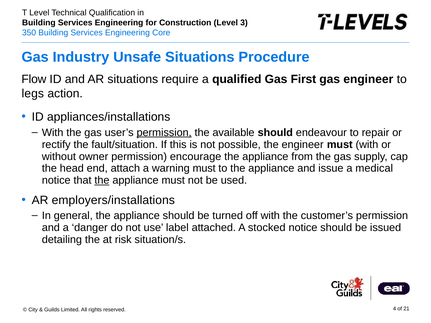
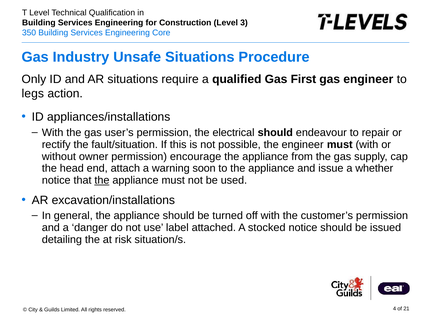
Flow: Flow -> Only (34, 79)
permission underline: present -> none (164, 133)
available: available -> electrical (234, 133)
warning must: must -> soon (204, 169)
medical: medical -> whether (374, 169)
employers/installations: employers/installations -> excavation/installations (113, 200)
